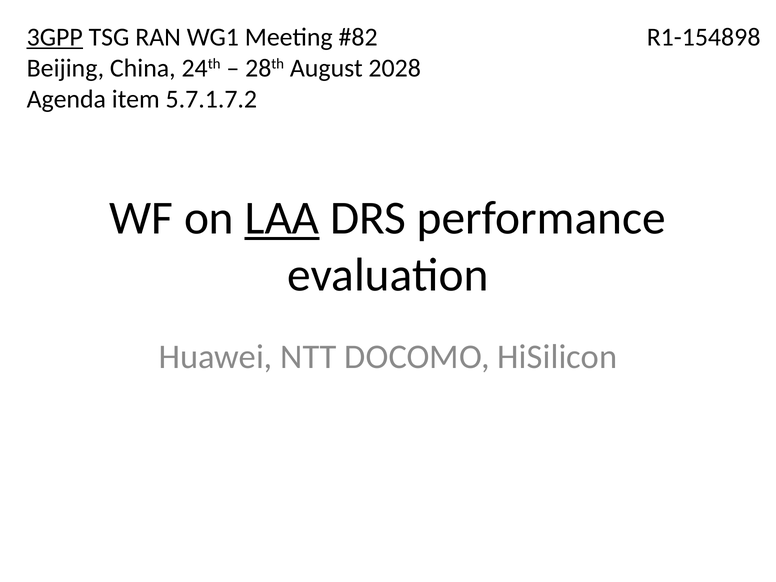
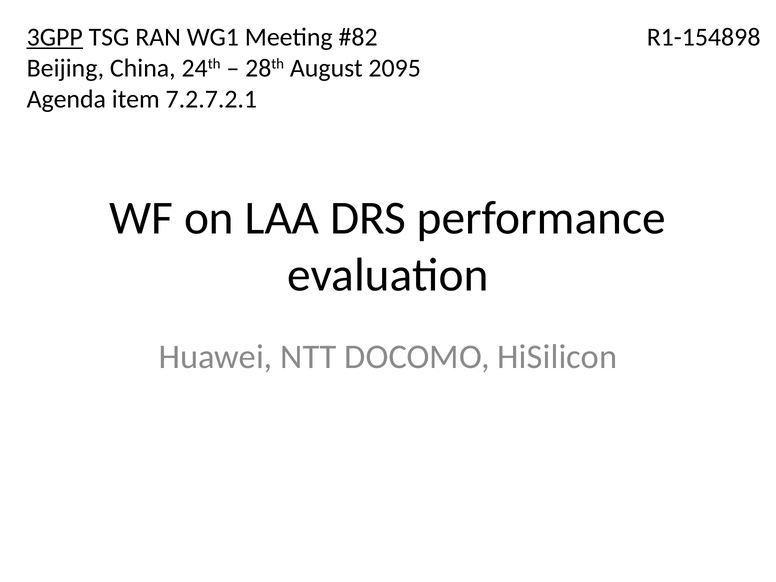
2028: 2028 -> 2095 (395, 68)
5.7.1.7.2: 5.7.1.7.2 -> 7.2.7.2.1 (211, 99)
LAA underline: present -> none (282, 218)
